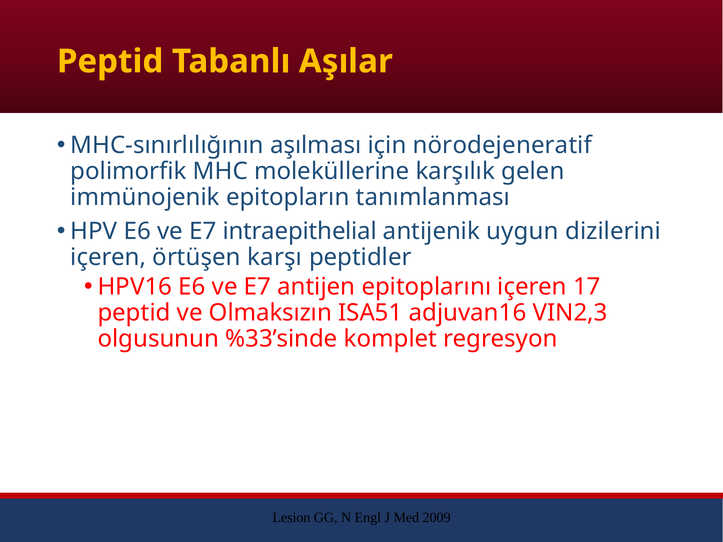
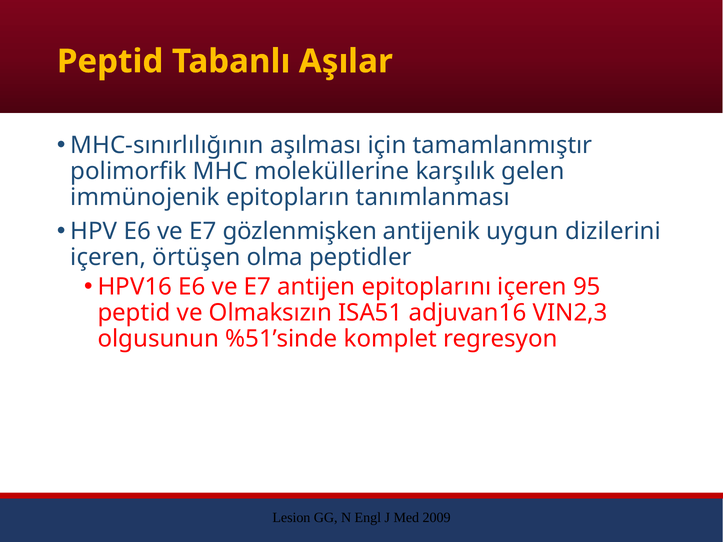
nörodejeneratif: nörodejeneratif -> tamamlanmıştır (502, 146)
intraepithelial: intraepithelial -> gözlenmişken (300, 231)
karşı: karşı -> olma (275, 257)
17: 17 -> 95 (587, 287)
%33’sinde: %33’sinde -> %51’sinde (281, 339)
